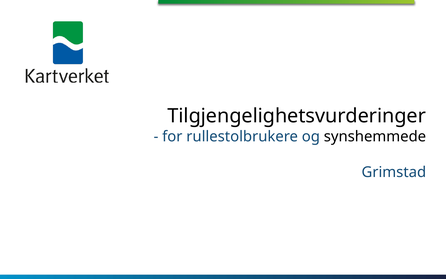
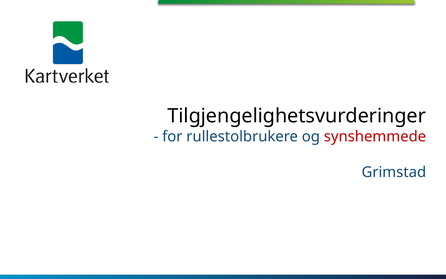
synshemmede colour: black -> red (375, 136)
